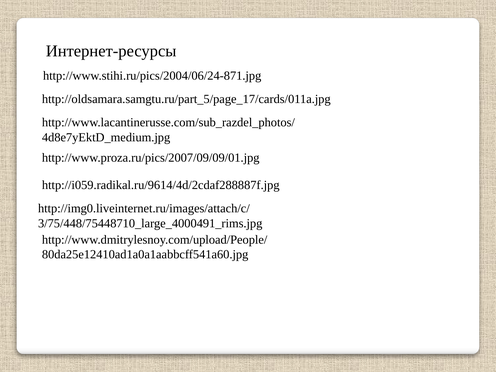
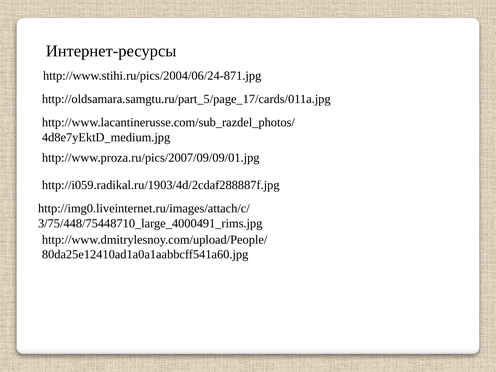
http://i059.radikal.ru/9614/4d/2cdaf288887f.jpg: http://i059.radikal.ru/9614/4d/2cdaf288887f.jpg -> http://i059.radikal.ru/1903/4d/2cdaf288887f.jpg (161, 185)
